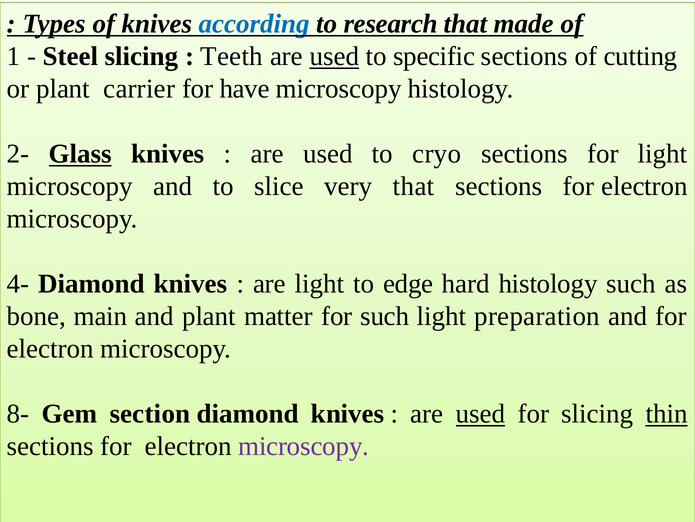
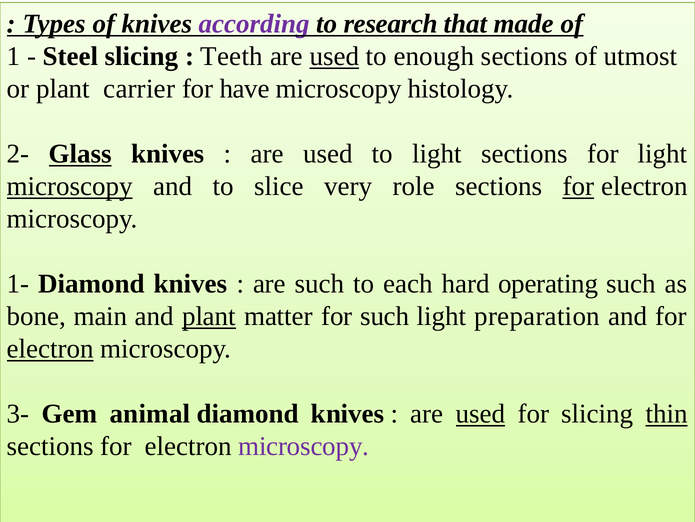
according colour: blue -> purple (254, 24)
specific: specific -> enough (434, 56)
cutting: cutting -> utmost (640, 56)
to cryo: cryo -> light (437, 154)
microscopy underline: none -> present (70, 186)
very that: that -> role (414, 186)
for underline: none -> present (578, 186)
4-: 4- -> 1- (18, 284)
are light: light -> such (320, 284)
edge: edge -> each (408, 284)
hard histology: histology -> operating (548, 284)
plant underline: none -> present (209, 316)
electron underline: none -> present (50, 349)
8-: 8- -> 3- (18, 413)
section: section -> animal (150, 413)
